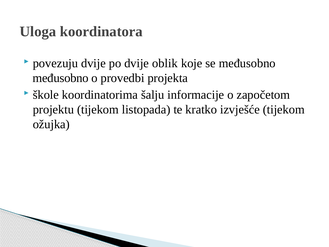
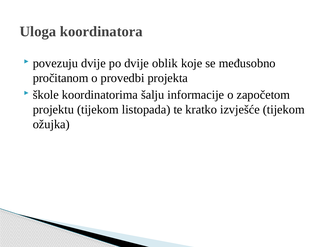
međusobno: međusobno -> pročitanom (61, 78)
